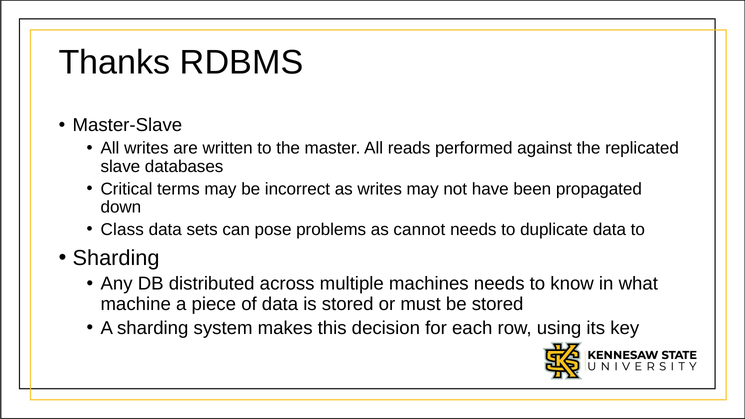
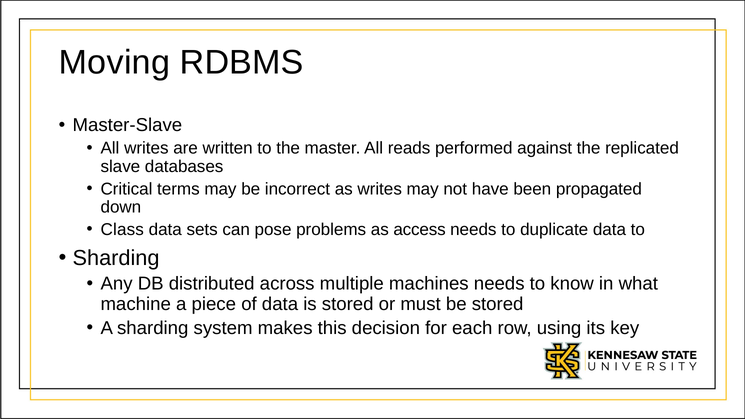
Thanks: Thanks -> Moving (114, 63)
cannot: cannot -> access (420, 230)
